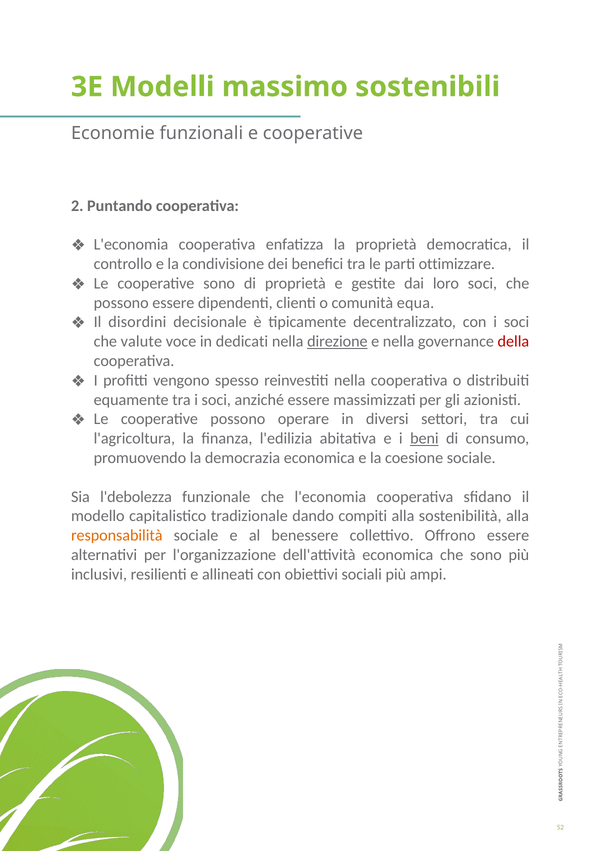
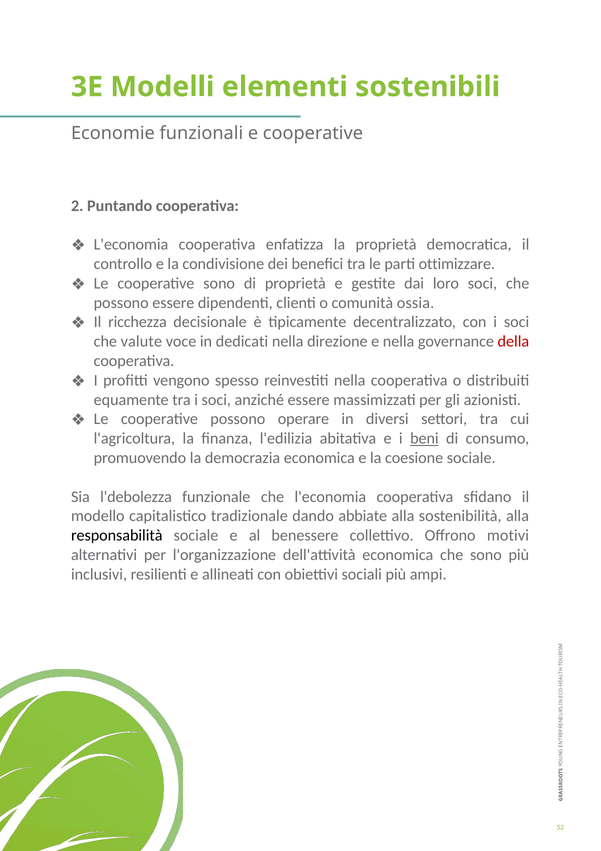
massimo: massimo -> elementi (285, 87)
equa: equa -> ossia (416, 302)
disordini: disordini -> ricchezza (138, 322)
direzione underline: present -> none (337, 341)
compiti: compiti -> abbiate (363, 516)
responsabilità colour: orange -> black (117, 535)
Offrono essere: essere -> motivi (508, 535)
